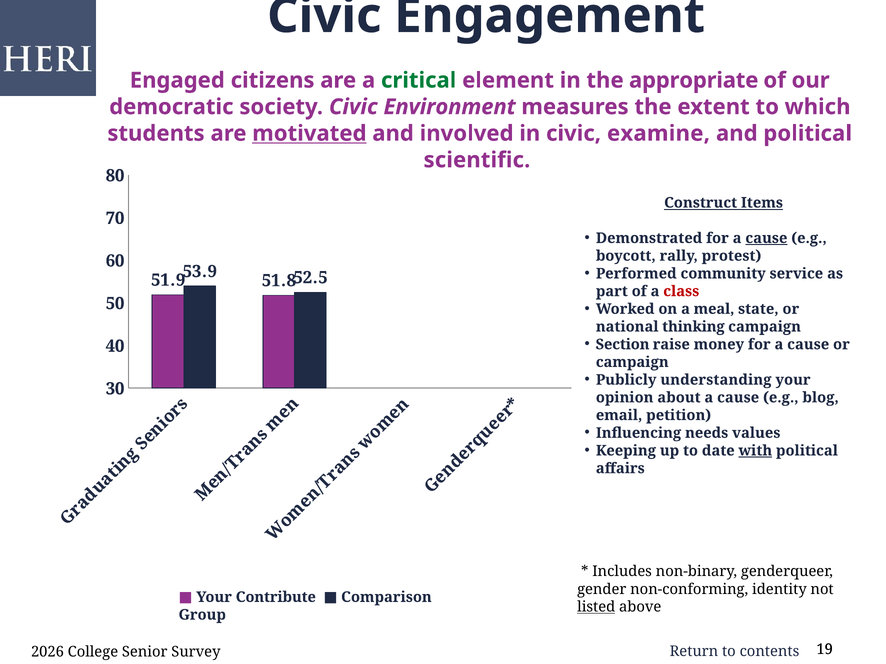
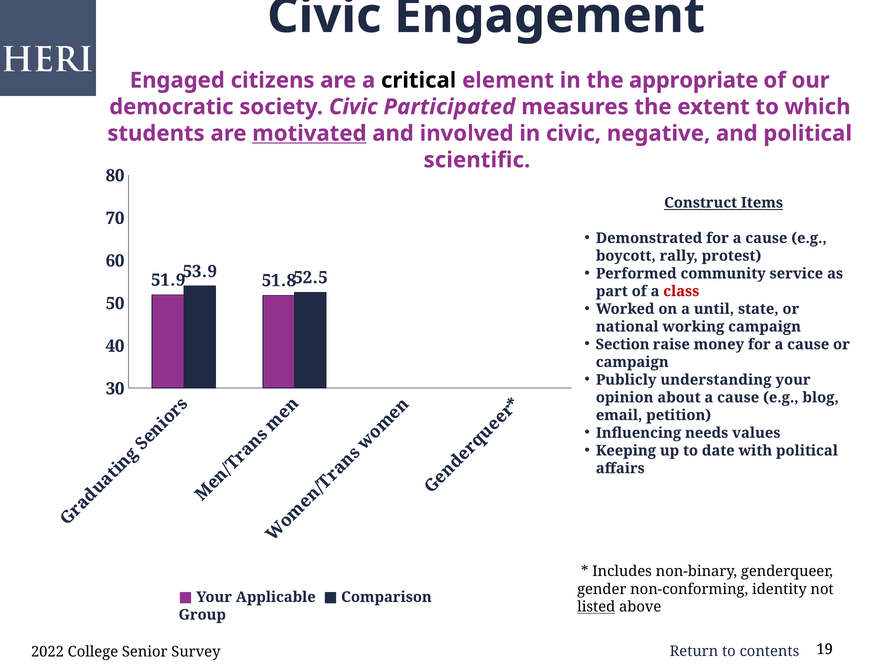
critical colour: green -> black (419, 80)
Environment: Environment -> Participated (449, 107)
examine: examine -> negative (659, 134)
cause underline: present -> none (766, 238)
meal: meal -> until (714, 309)
thinking: thinking -> working (693, 327)
with underline: present -> none (755, 451)
Contribute: Contribute -> Applicable (276, 598)
2026: 2026 -> 2022 (47, 652)
